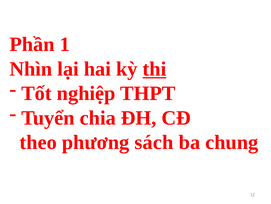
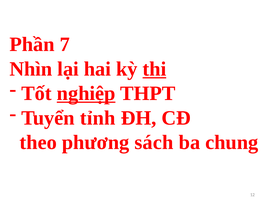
1: 1 -> 7 (65, 44)
nghiệp underline: none -> present (86, 93)
chia: chia -> tỉnh (98, 117)
